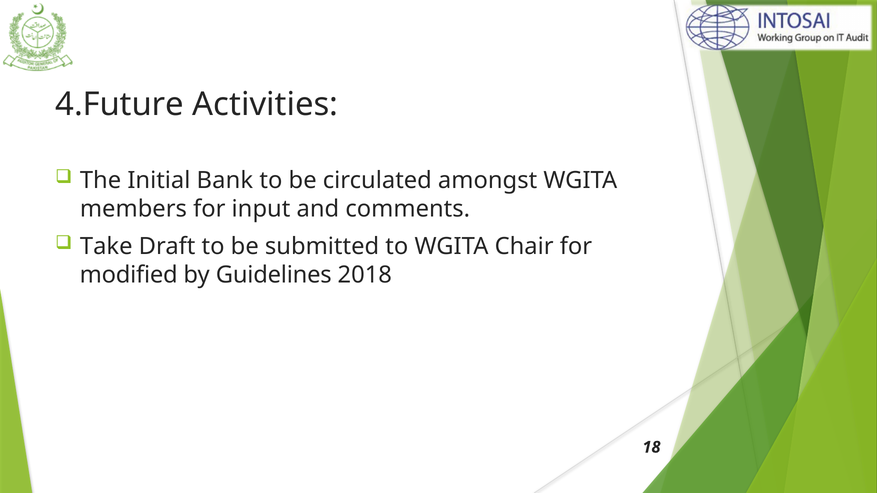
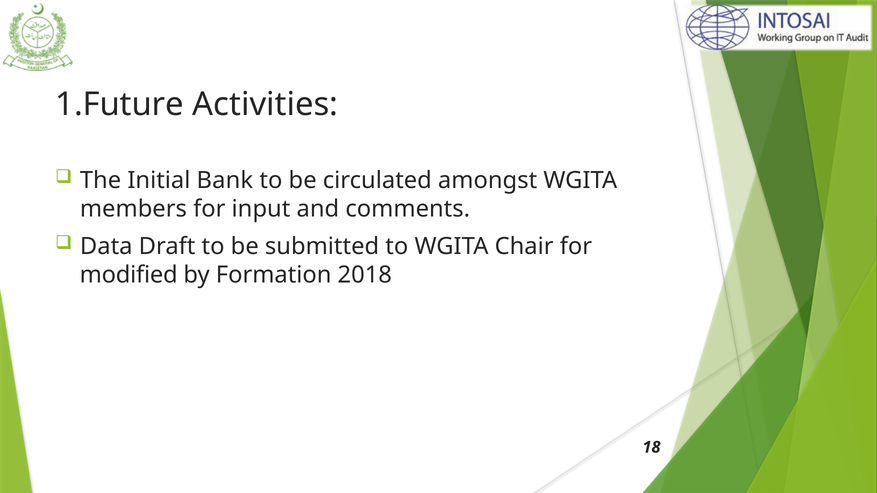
4.Future: 4.Future -> 1.Future (120, 105)
Take: Take -> Data (106, 247)
Guidelines: Guidelines -> Formation (274, 275)
